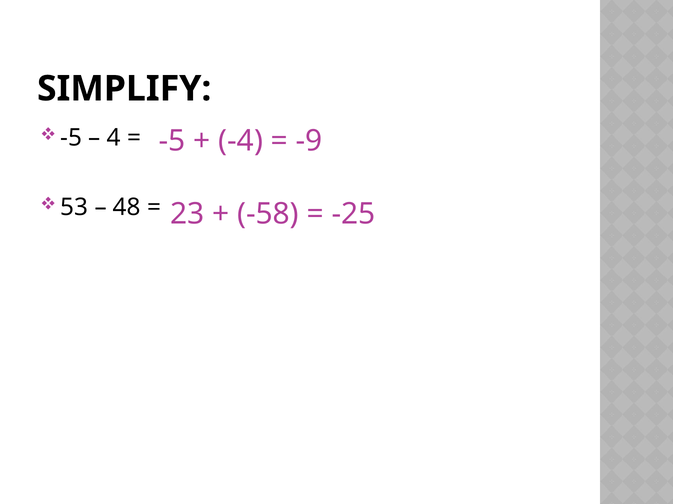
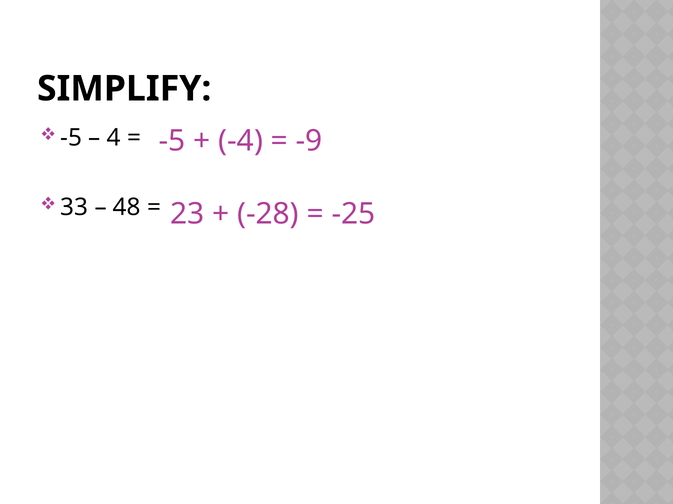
53: 53 -> 33 (74, 208)
-58: -58 -> -28 (268, 214)
